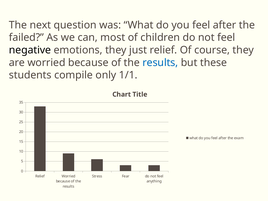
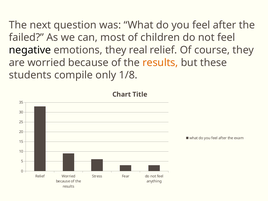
just: just -> real (138, 50)
results colour: blue -> orange (160, 63)
1/1: 1/1 -> 1/8 (128, 75)
